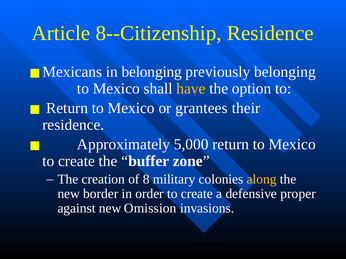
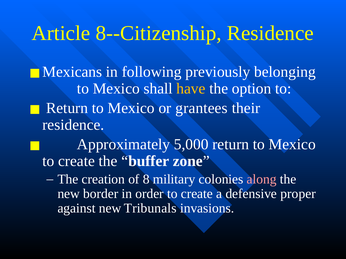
in belonging: belonging -> following (152, 72)
along colour: yellow -> pink (262, 180)
Omission: Omission -> Tribunals (150, 209)
